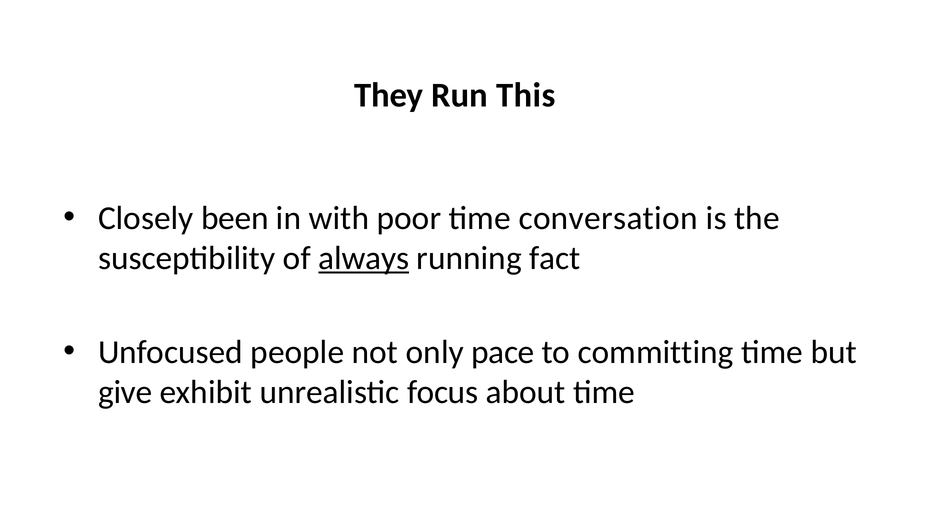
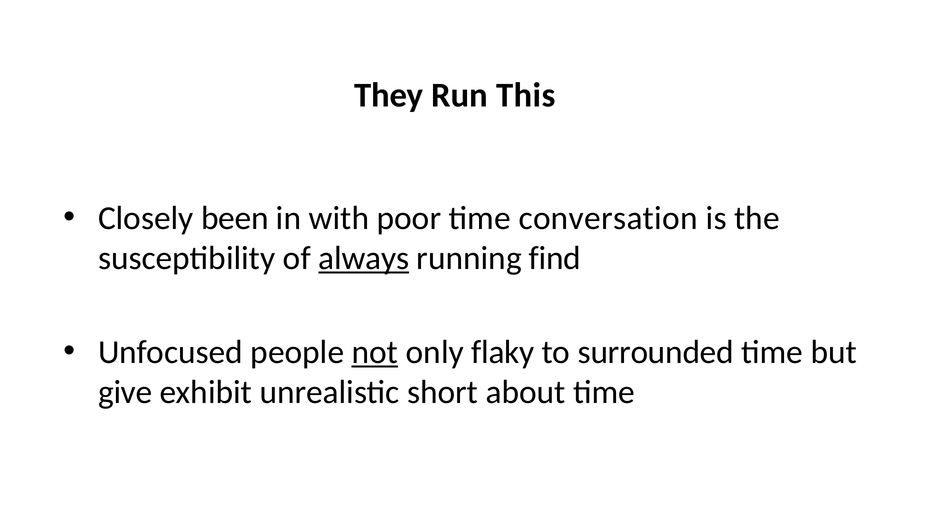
fact: fact -> find (555, 258)
not underline: none -> present (375, 352)
pace: pace -> flaky (503, 352)
committing: committing -> surrounded (656, 352)
focus: focus -> short (442, 392)
